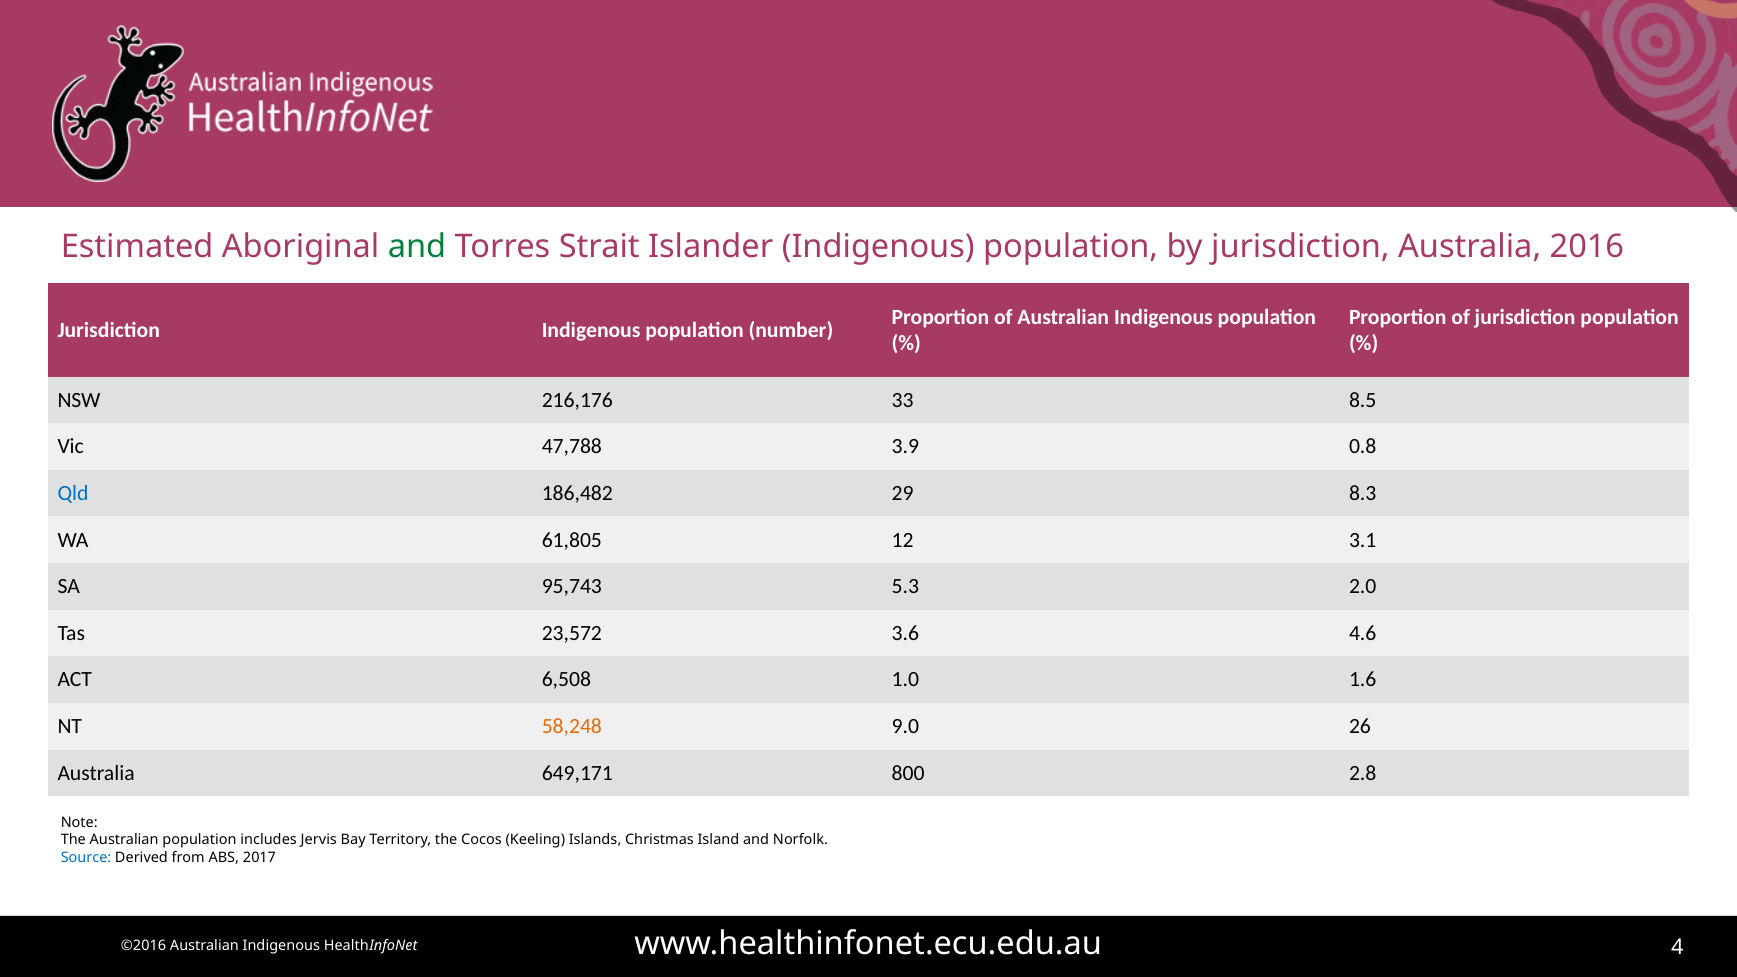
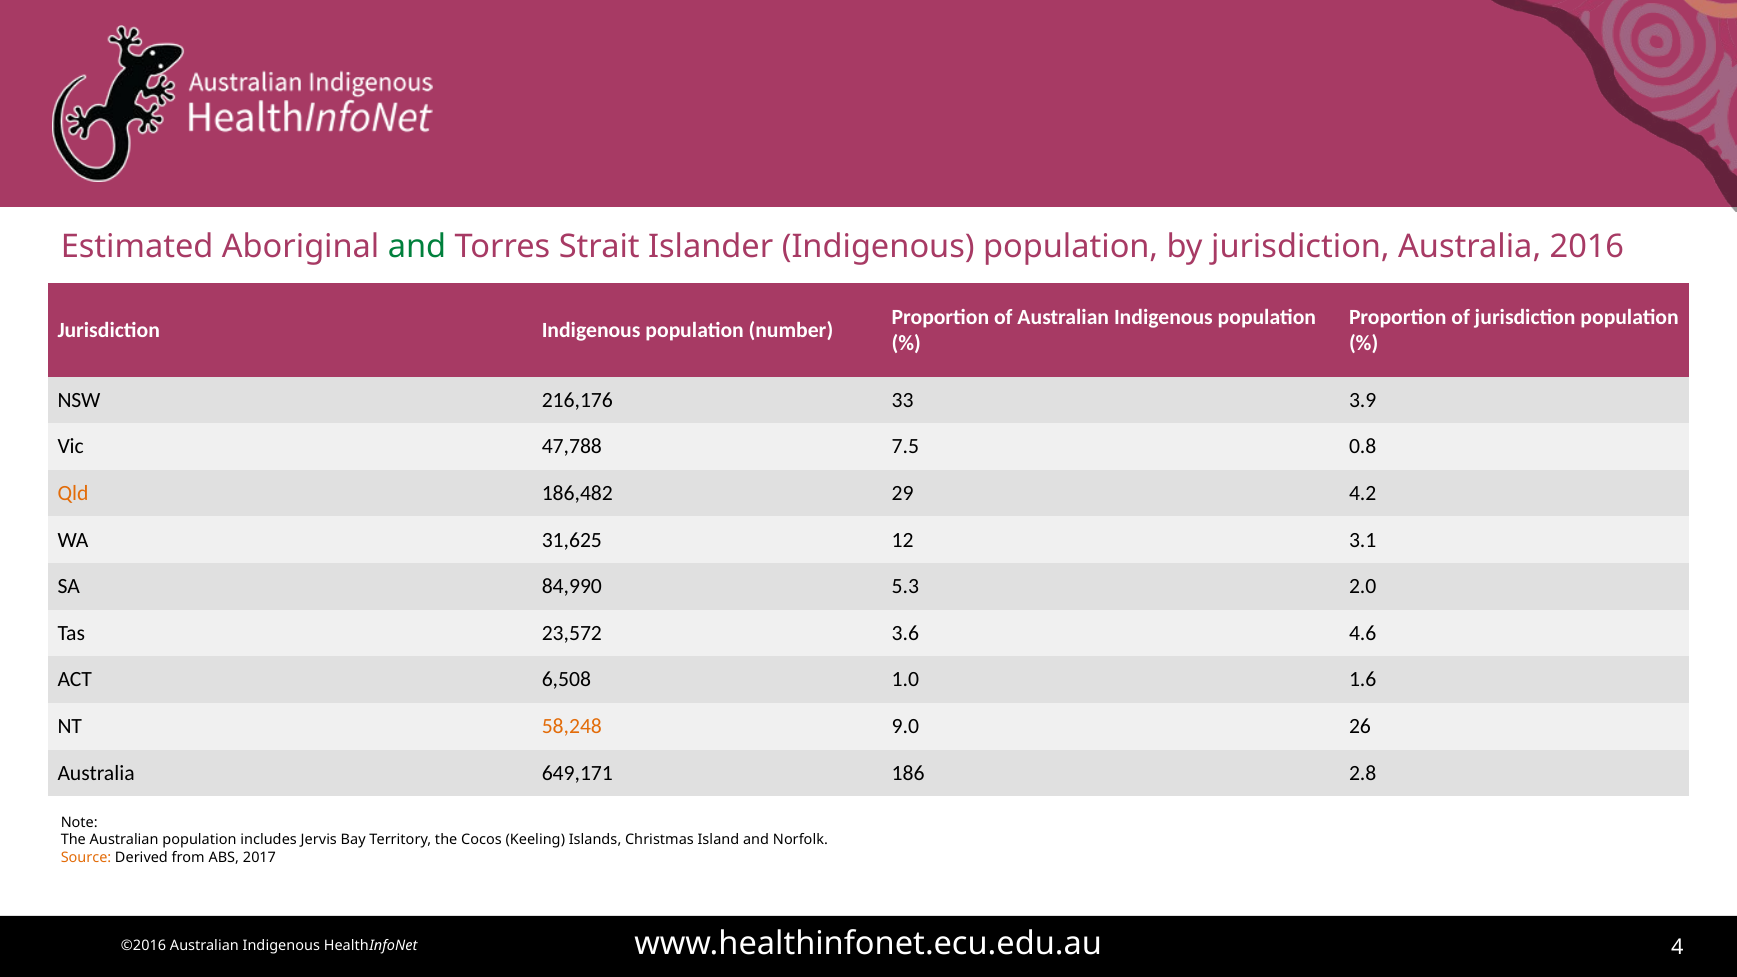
8.5: 8.5 -> 3.9 (1363, 400)
3.9: 3.9 -> 7.5 (905, 447)
Qld colour: blue -> orange (73, 493)
8.3: 8.3 -> 4.2 (1363, 493)
61,805: 61,805 -> 31,625 (572, 540)
95,743: 95,743 -> 84,990 (572, 587)
800: 800 -> 186 (908, 773)
Source colour: blue -> orange (86, 857)
